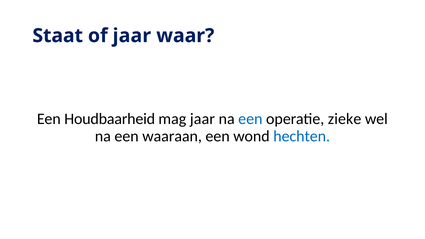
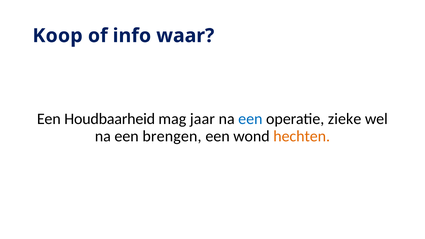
Staat: Staat -> Koop (58, 36)
of jaar: jaar -> info (132, 36)
waaraan: waaraan -> brengen (172, 136)
hechten colour: blue -> orange (302, 136)
